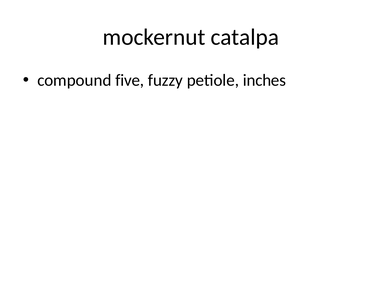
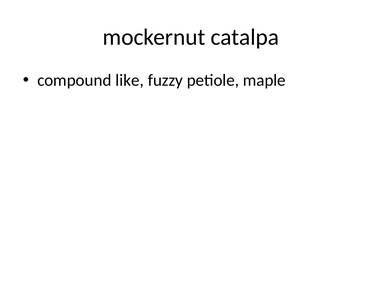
five: five -> like (130, 80)
inches: inches -> maple (264, 80)
